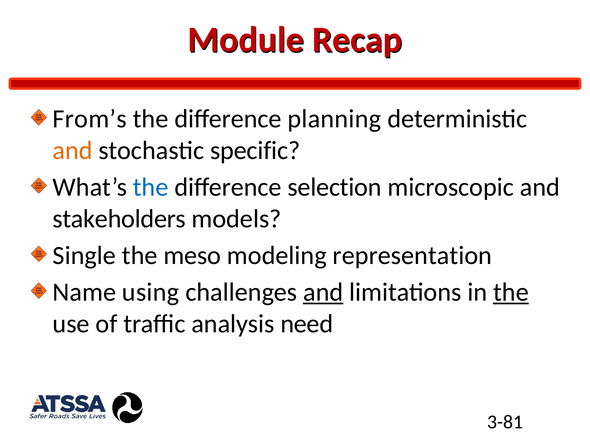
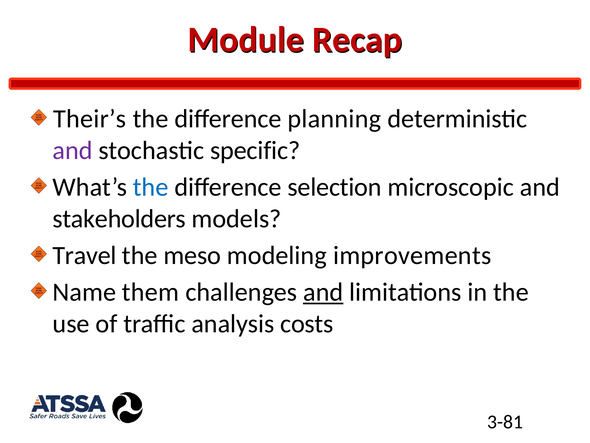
From’s: From’s -> Their’s (90, 119)
and colour: orange -> purple (73, 150)
Single: Single -> Travel (84, 255)
representation: representation -> improvements (412, 255)
using: using -> them (151, 292)
the underline: present -> none (511, 292)
need: need -> costs (307, 323)
